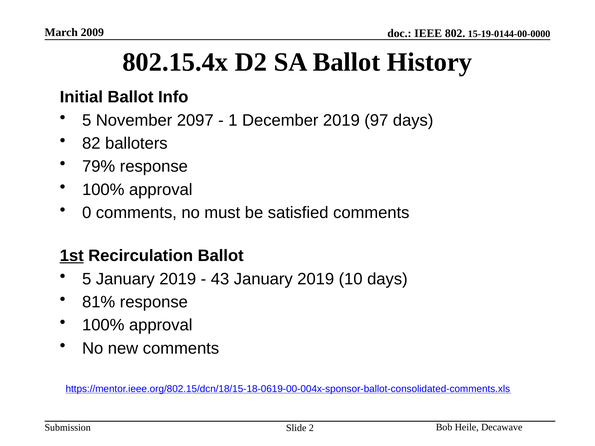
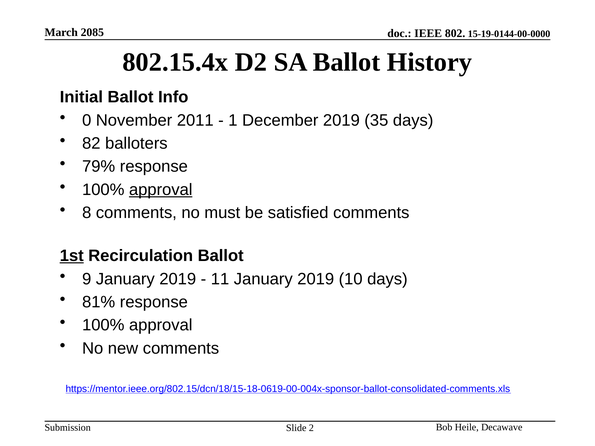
2009: 2009 -> 2085 (92, 32)
5: 5 -> 0 (87, 120)
2097: 2097 -> 2011 (195, 120)
97: 97 -> 35 (376, 120)
approval underline: none -> present (161, 190)
0: 0 -> 8 (87, 213)
5: 5 -> 9 (87, 279)
43: 43 -> 11 (220, 279)
